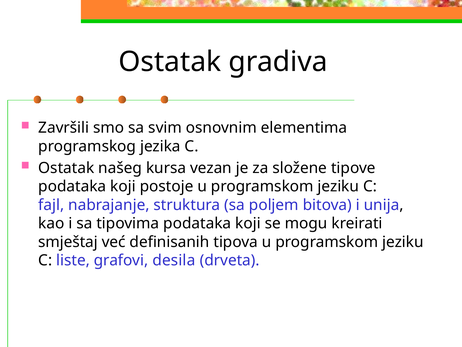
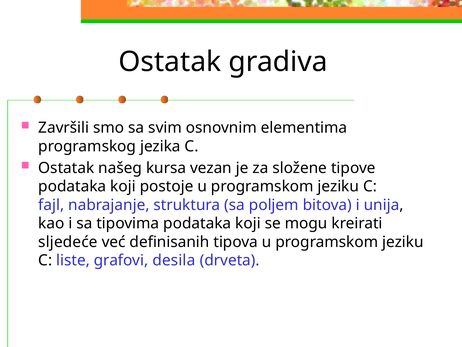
smještaj: smještaj -> sljedeće (68, 242)
